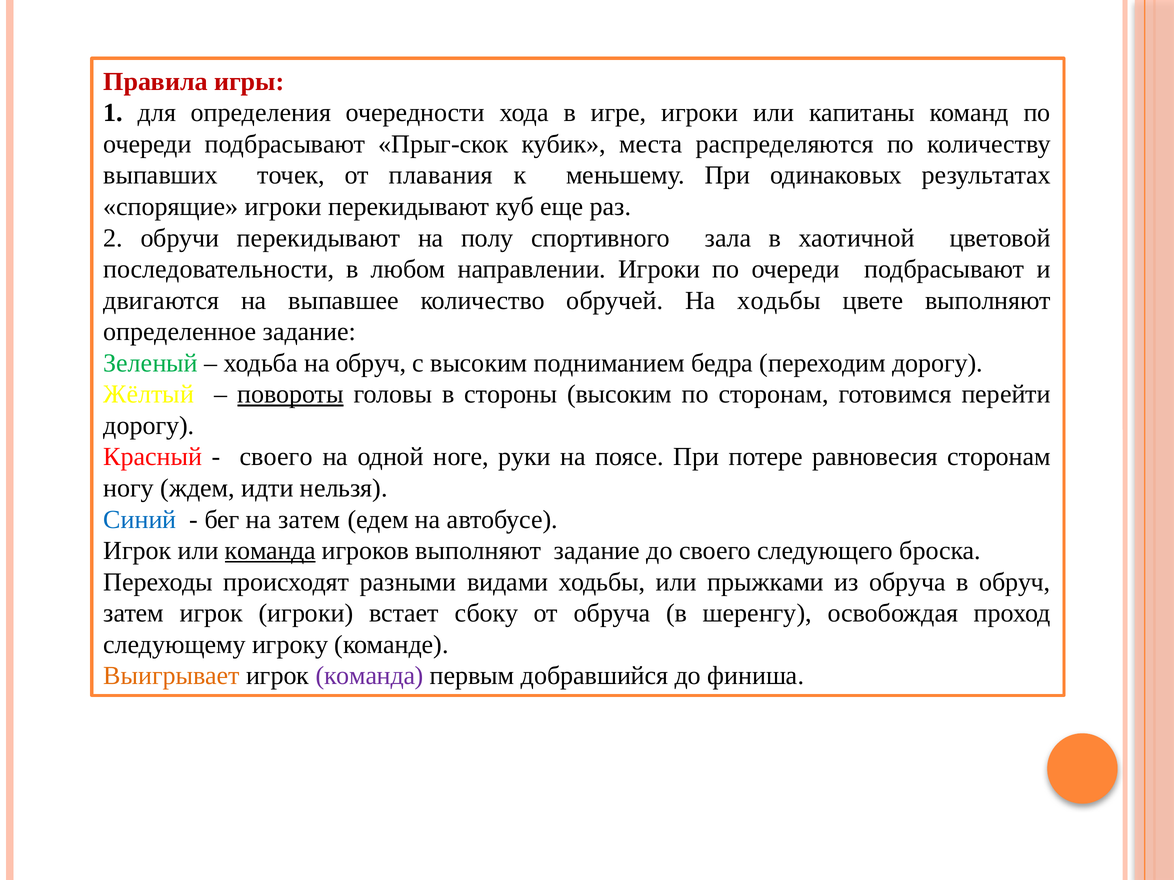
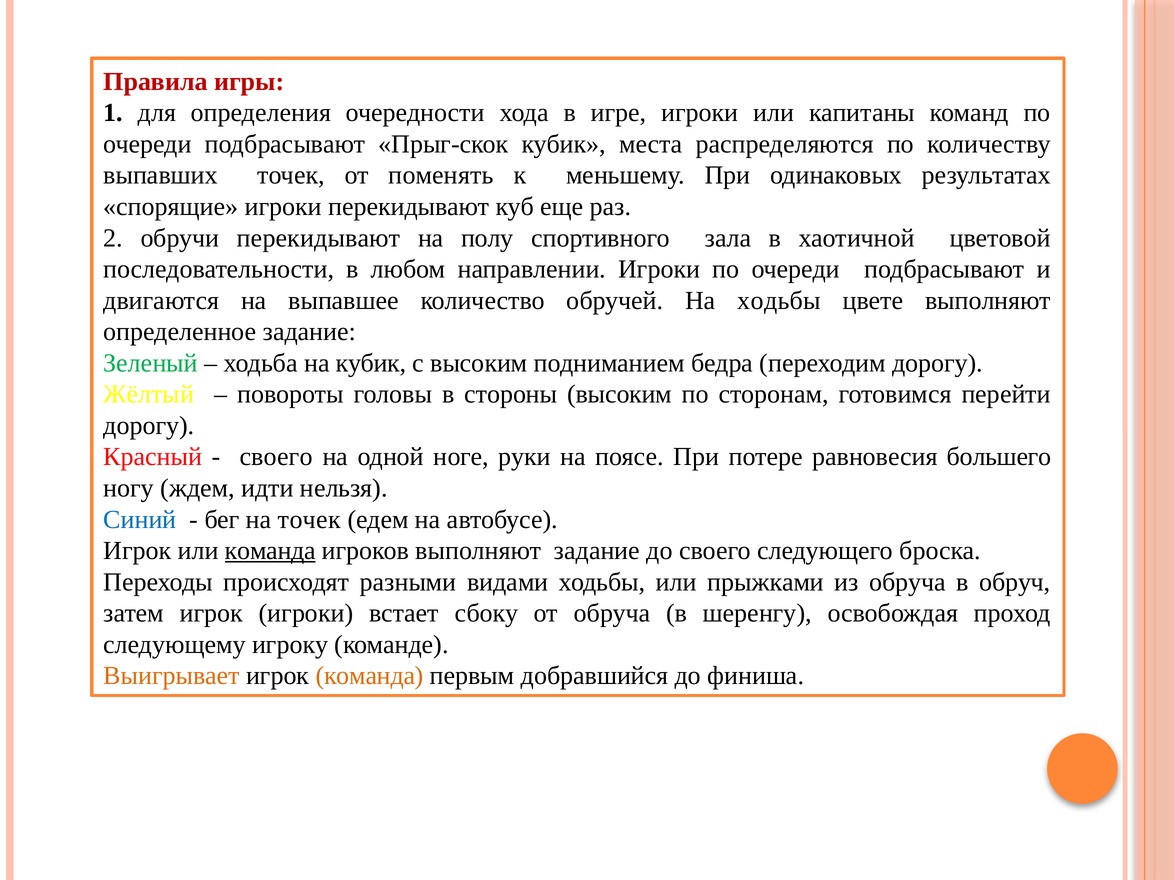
плавания: плавания -> поменять (441, 175)
на обруч: обруч -> кубик (371, 363)
повороты underline: present -> none (291, 395)
равновесия сторонам: сторонам -> большего (999, 457)
на затем: затем -> точек (309, 520)
команда colour: purple -> orange (370, 676)
